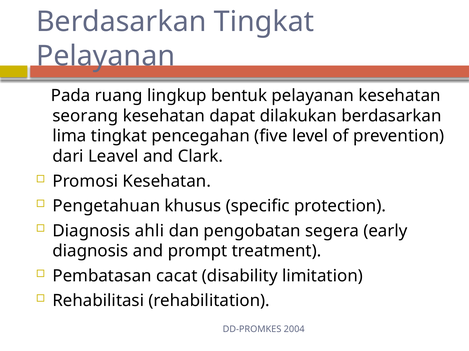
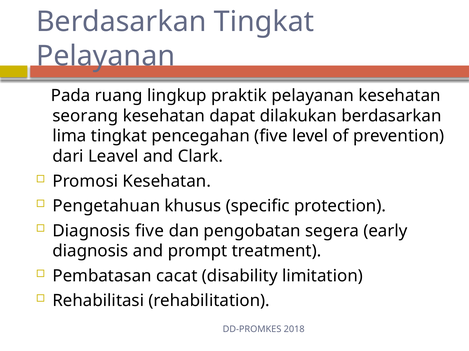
bentuk: bentuk -> praktik (239, 96)
Diagnosis ahli: ahli -> five (150, 231)
2004: 2004 -> 2018 (294, 330)
